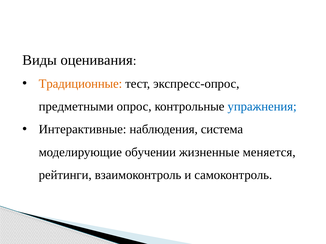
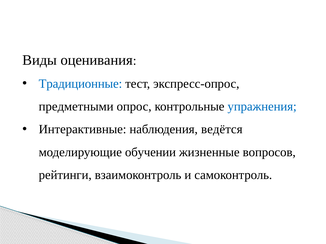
Традиционные colour: orange -> blue (80, 84)
система: система -> ведётся (222, 130)
меняется: меняется -> вопросов (269, 152)
